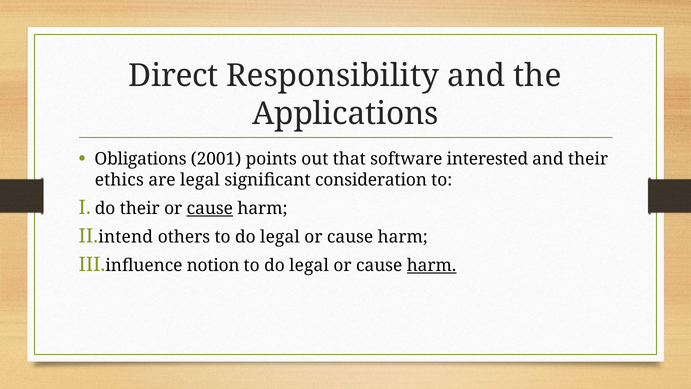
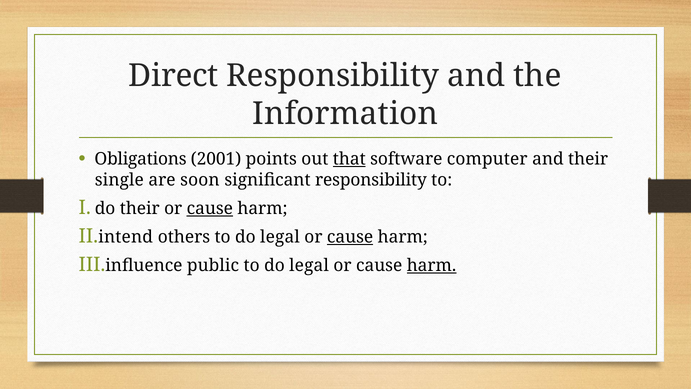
Applications: Applications -> Information (345, 114)
that underline: none -> present (349, 159)
interested: interested -> computer (487, 159)
ethics: ethics -> single (119, 180)
are legal: legal -> soon (200, 180)
significant consideration: consideration -> responsibility (371, 180)
cause underline: none -> present (350, 237)
notion: notion -> public (213, 265)
